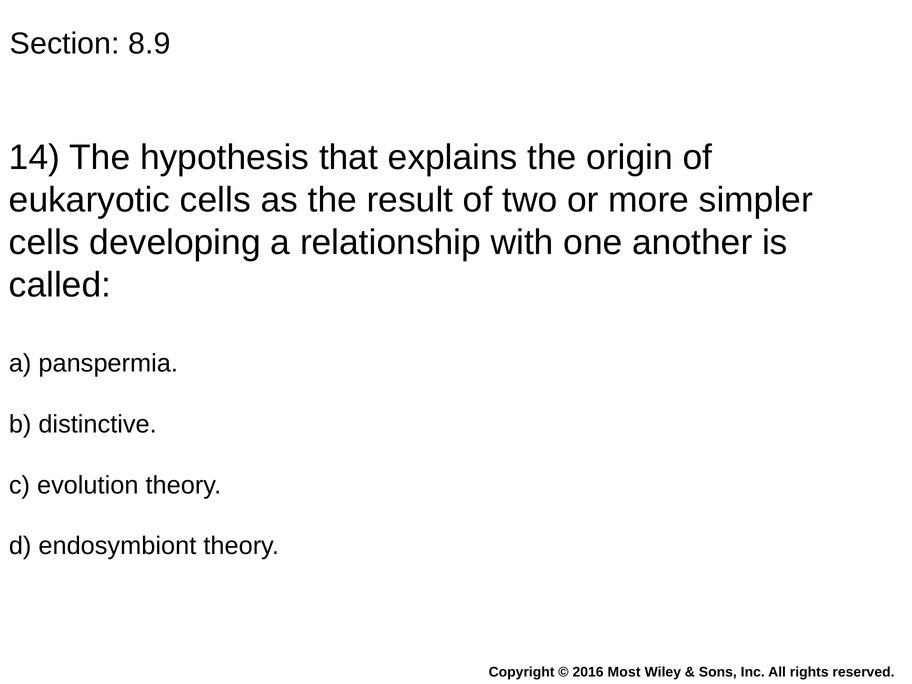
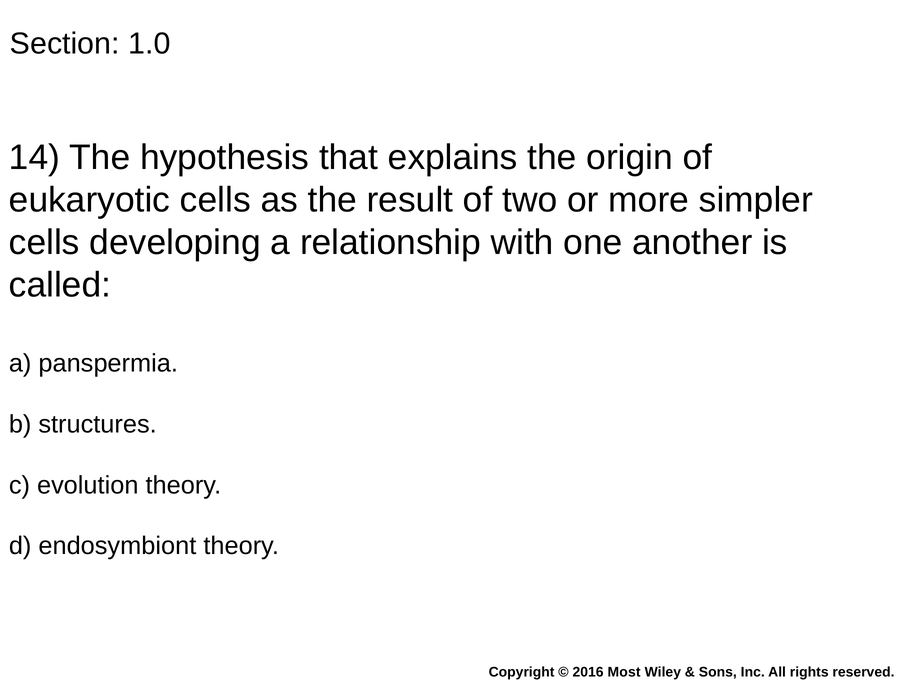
8.9: 8.9 -> 1.0 (149, 44)
distinctive: distinctive -> structures (98, 424)
